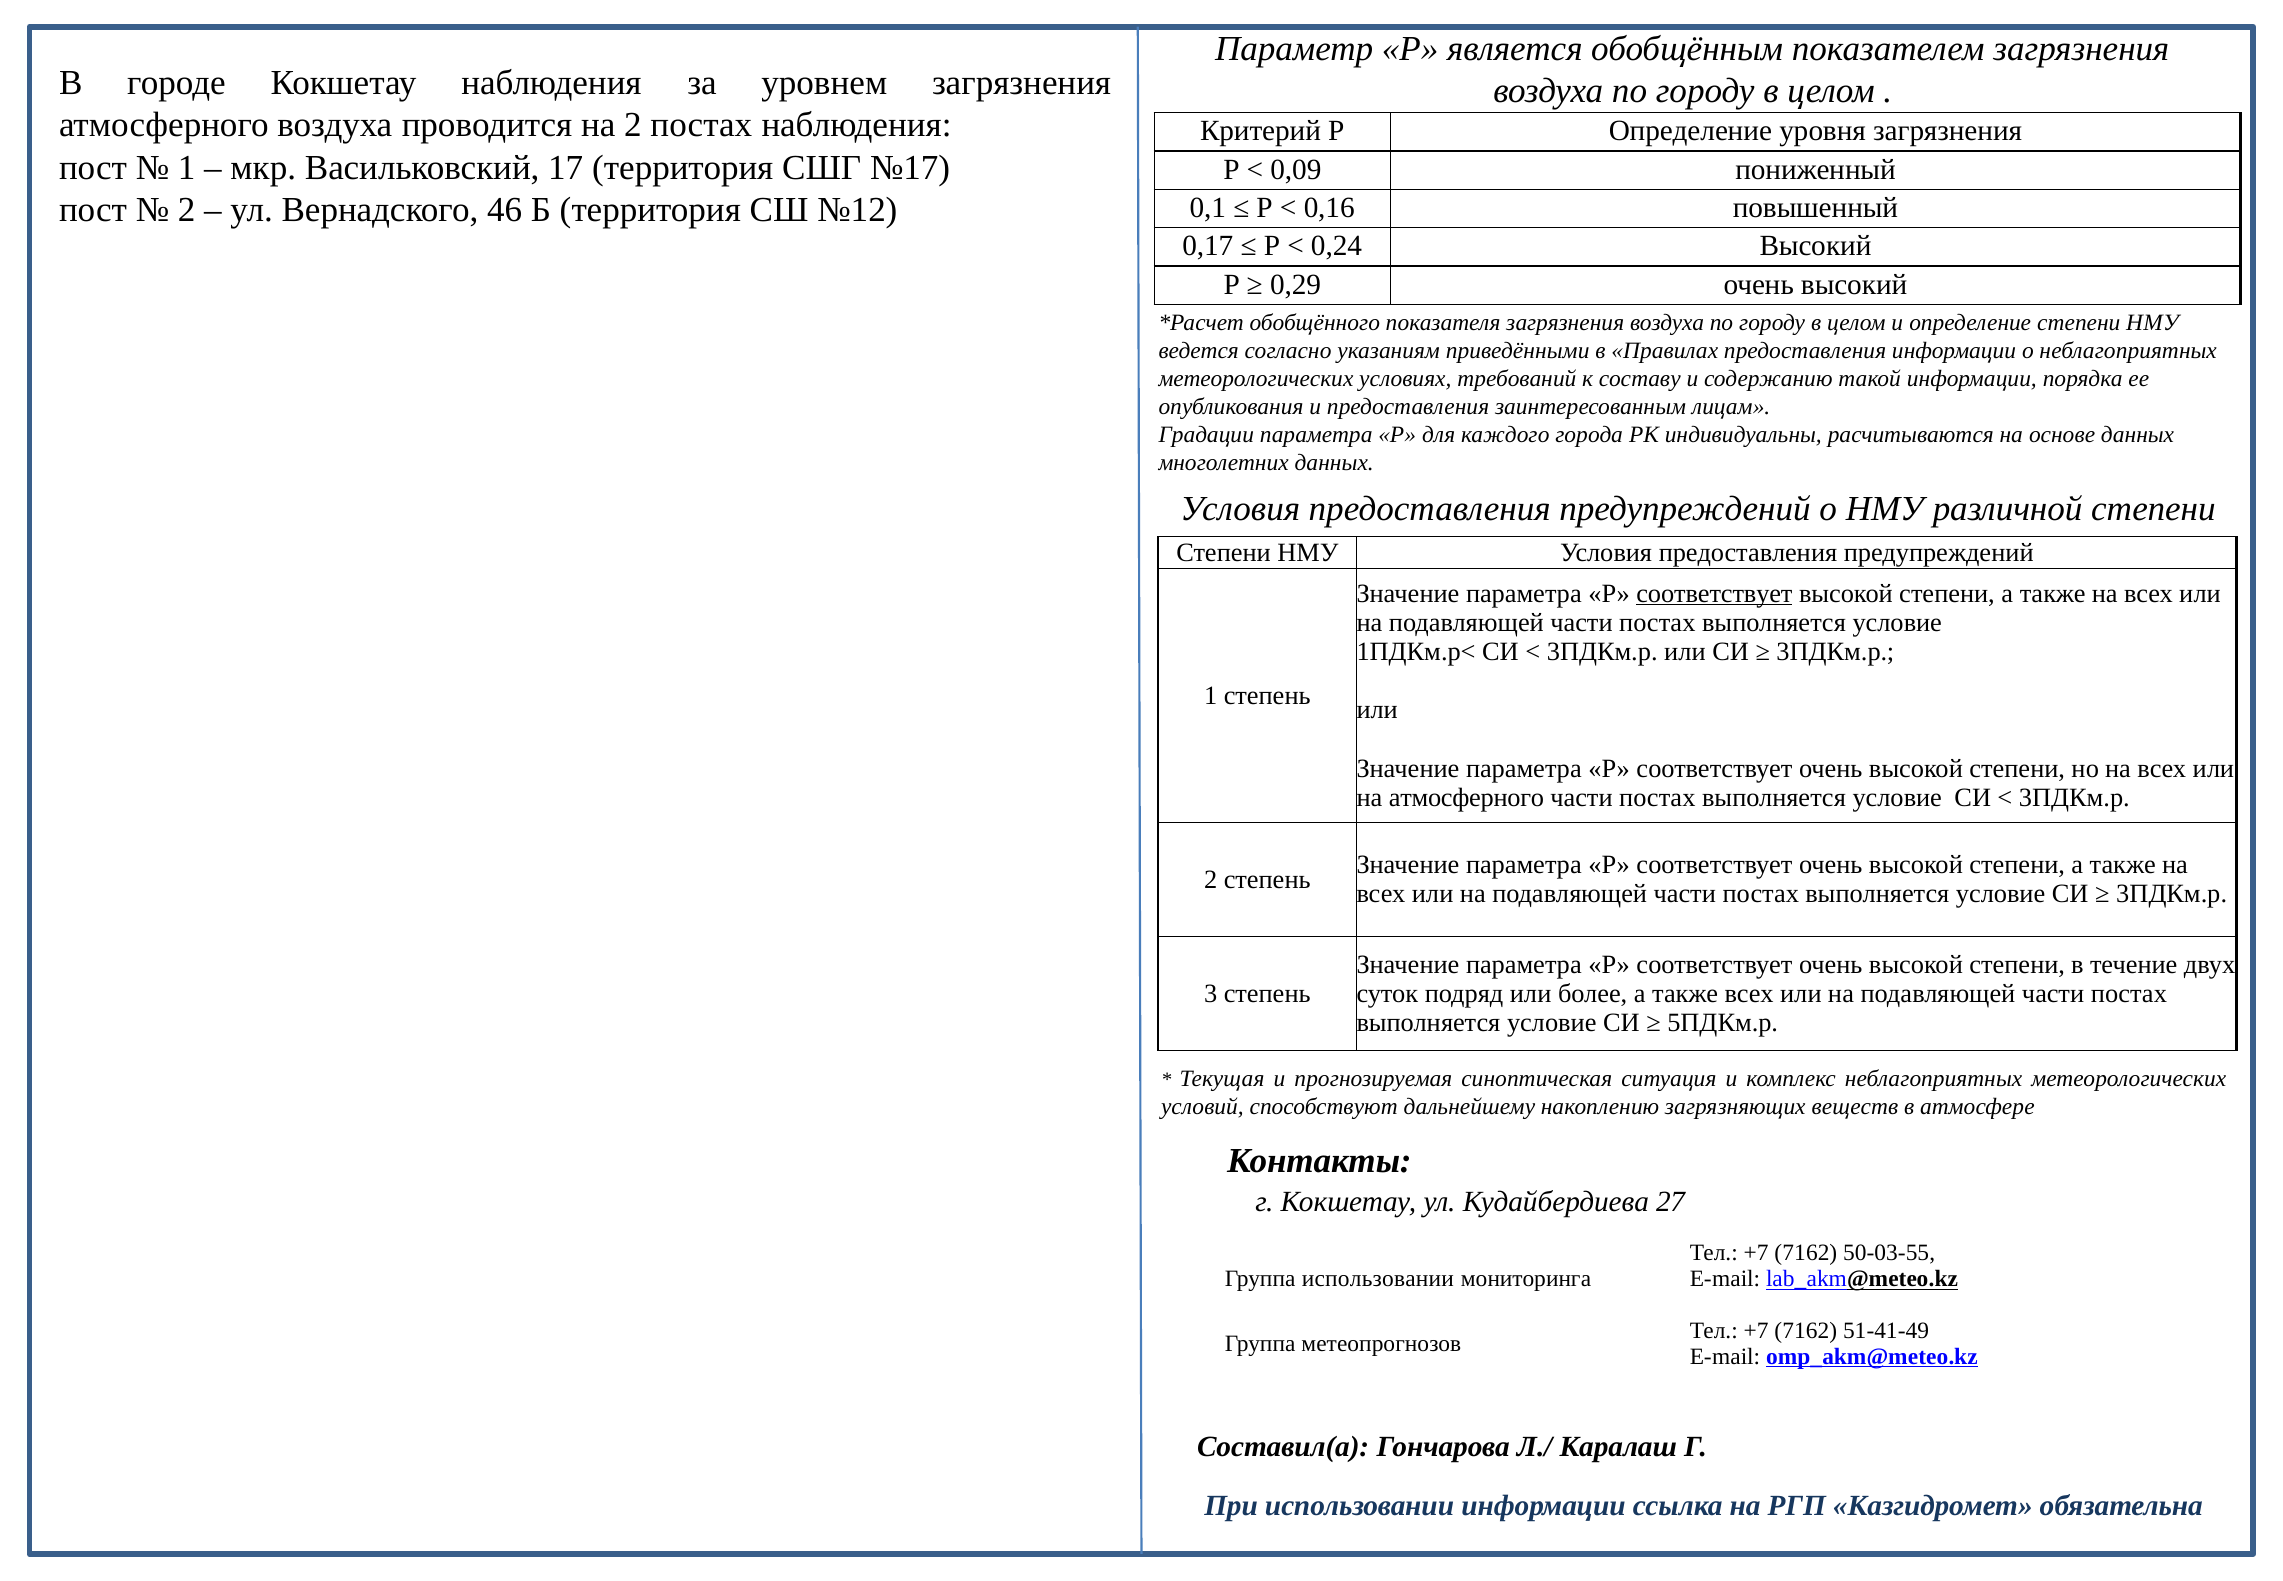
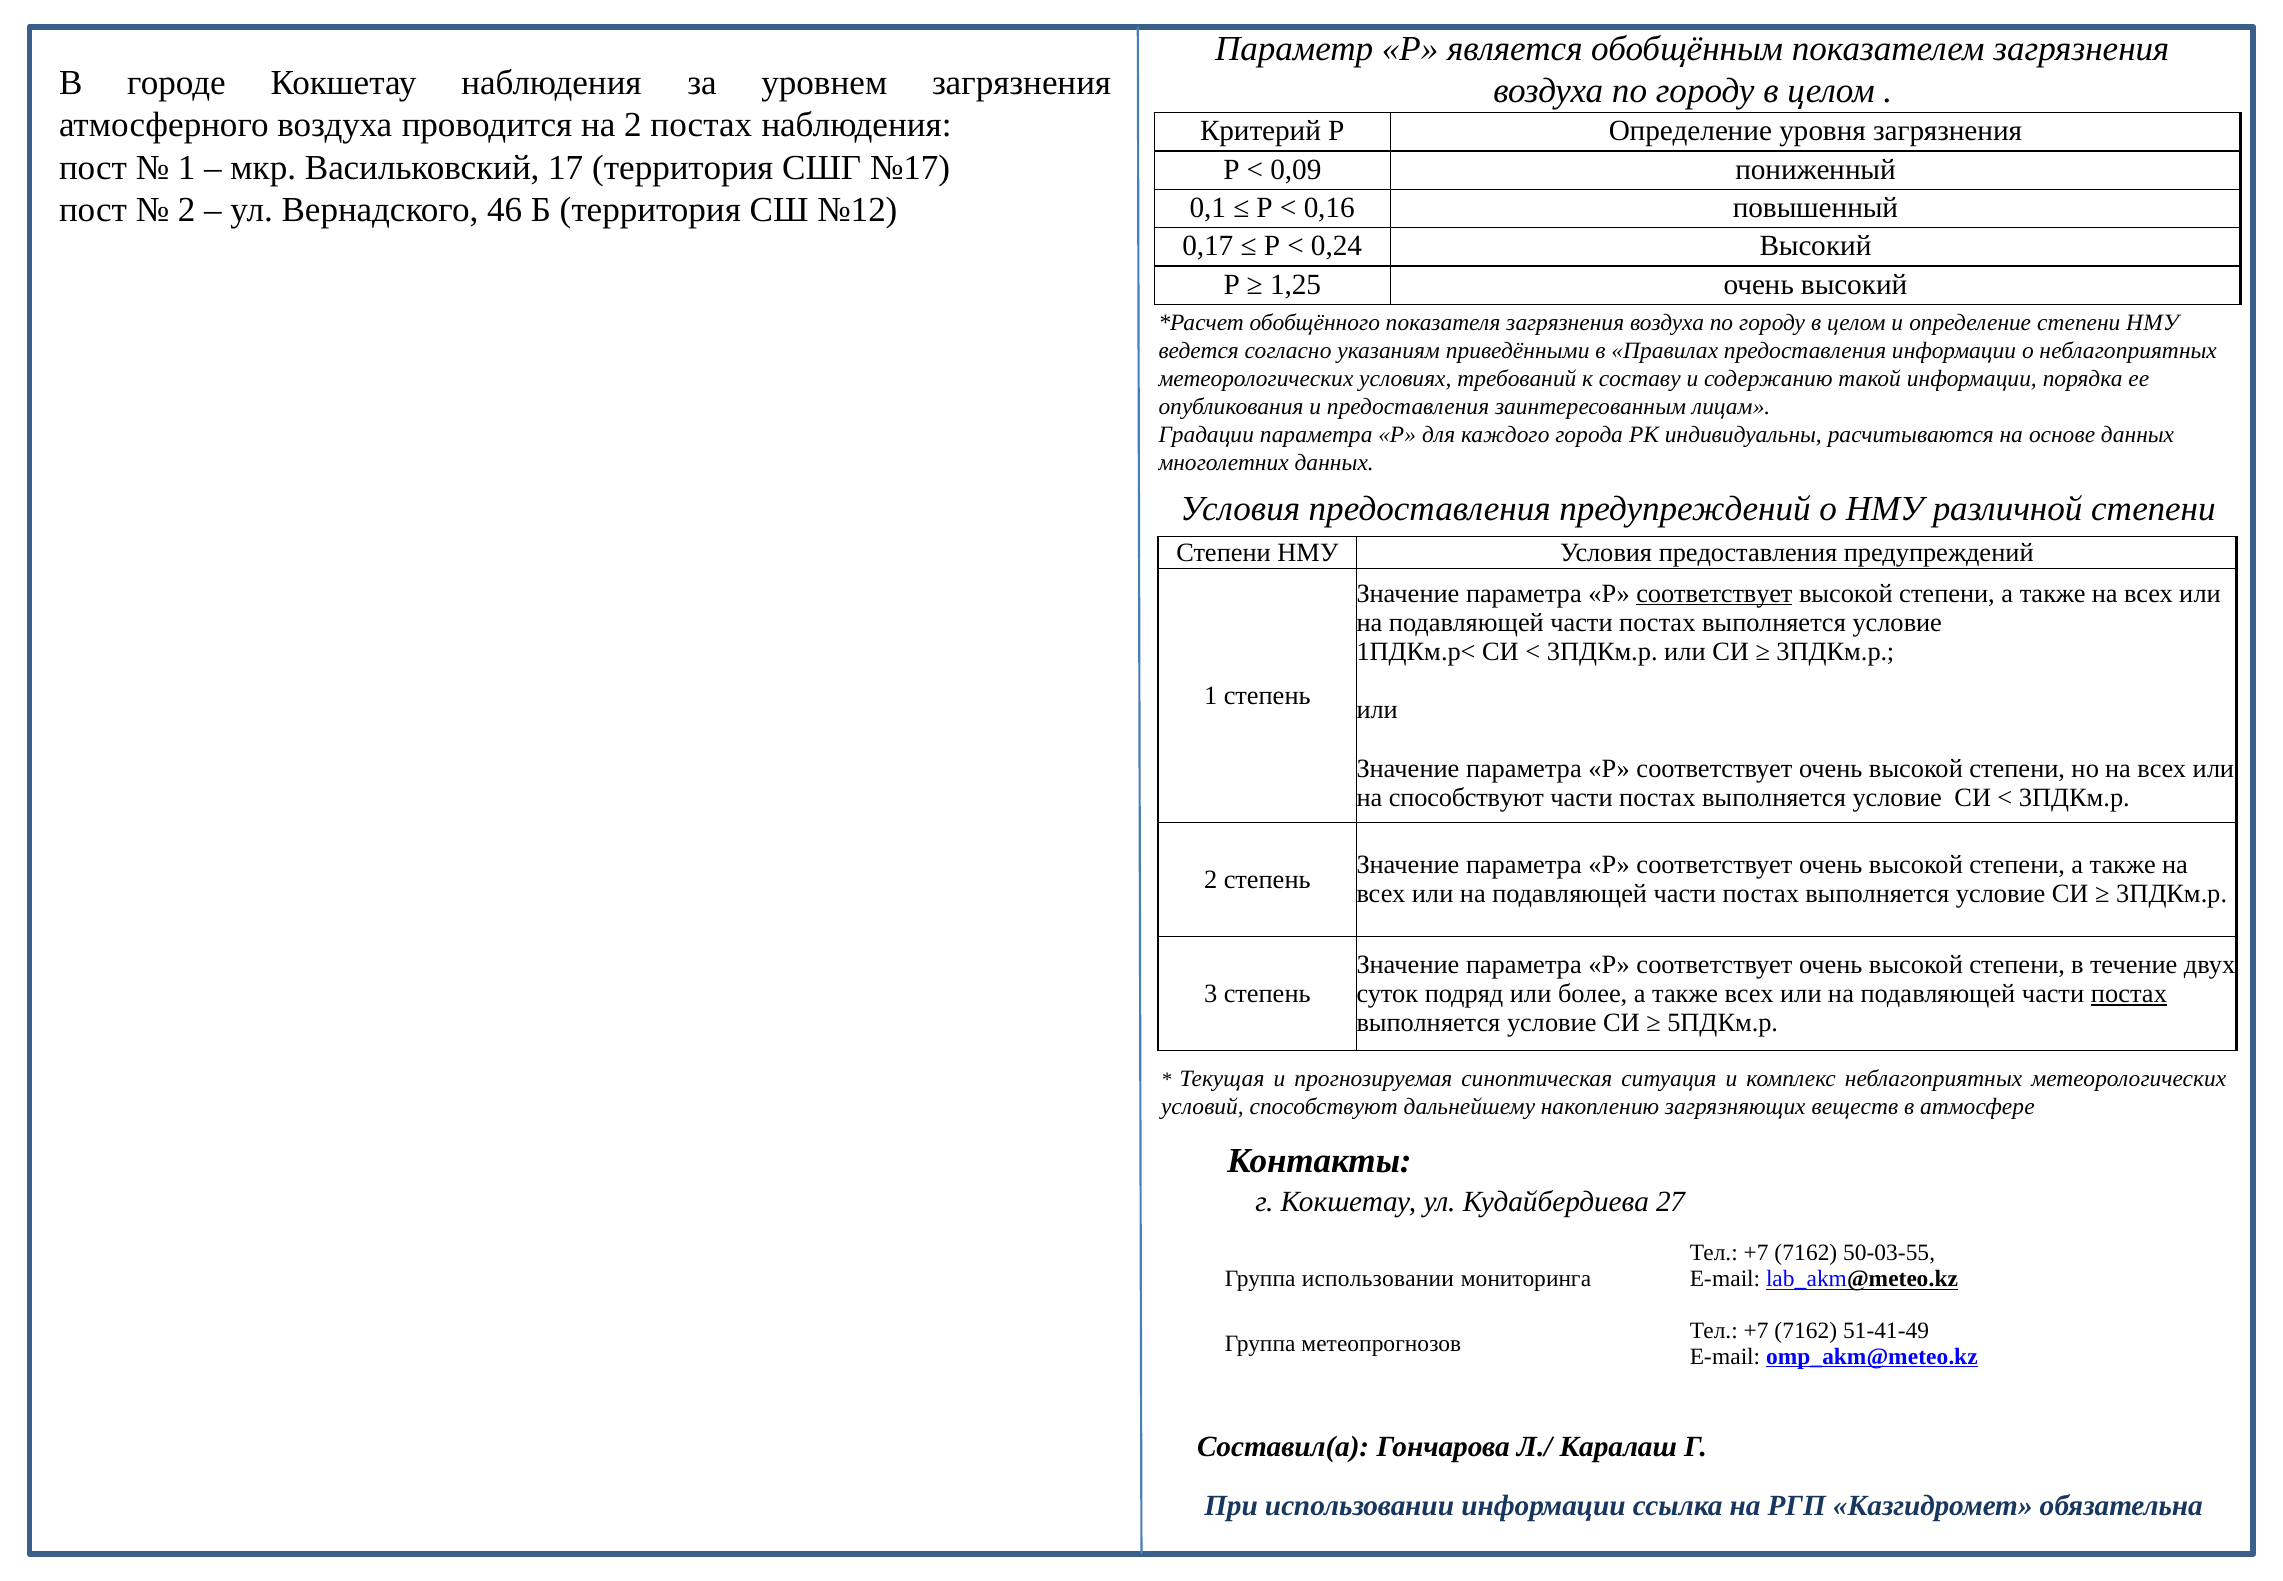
0,29: 0,29 -> 1,25 (1296, 285)
на атмосферного: атмосферного -> способствуют (1466, 798)
постах underline: none -> present (2129, 993)
